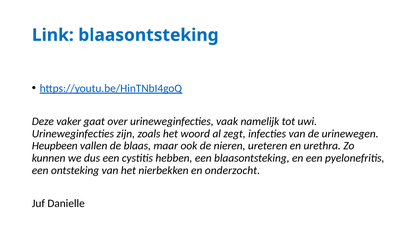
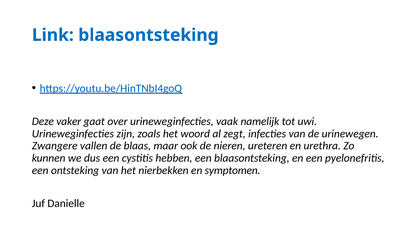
Heupbeen: Heupbeen -> Zwangere (55, 146)
onderzocht: onderzocht -> symptomen (233, 170)
